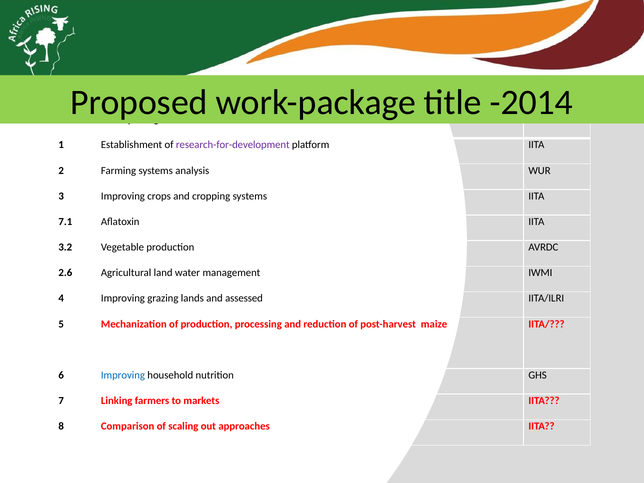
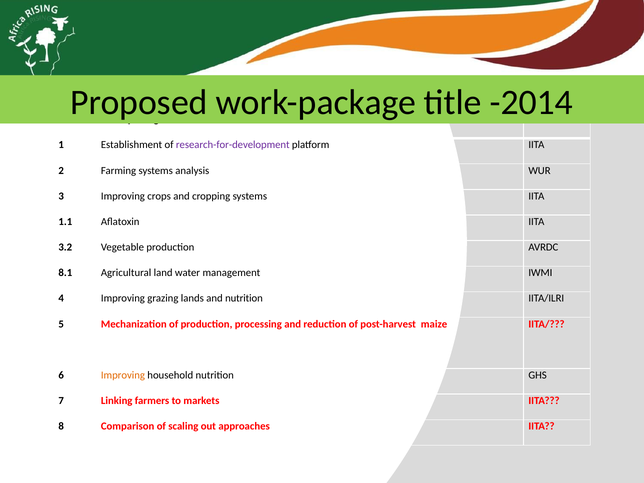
7.1: 7.1 -> 1.1 (65, 222)
2.6: 2.6 -> 8.1 (65, 273)
and assessed: assessed -> nutrition (244, 298)
Improving colour: blue -> orange (123, 375)
